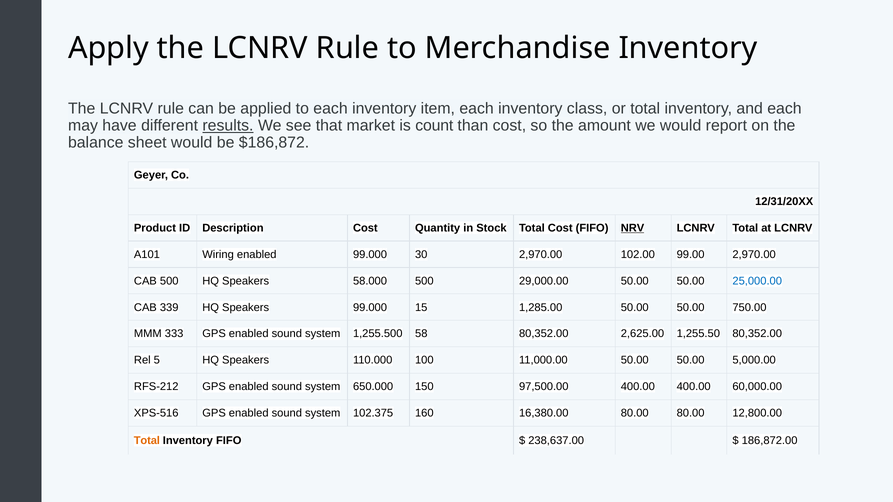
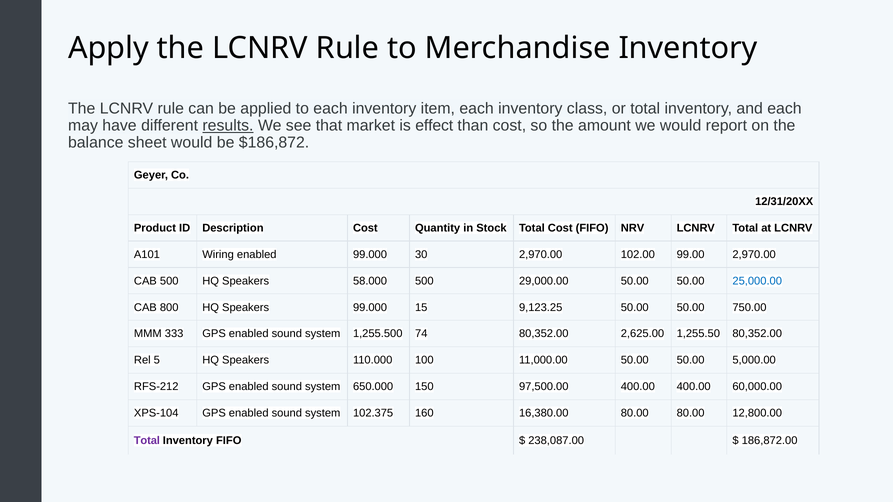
count: count -> effect (434, 126)
NRV underline: present -> none (633, 228)
339: 339 -> 800 (169, 308)
1,285.00: 1,285.00 -> 9,123.25 (541, 308)
58: 58 -> 74 (421, 334)
XPS-516: XPS-516 -> XPS-104 (156, 413)
Total colour: orange -> purple (147, 441)
238,637.00: 238,637.00 -> 238,087.00 (556, 441)
